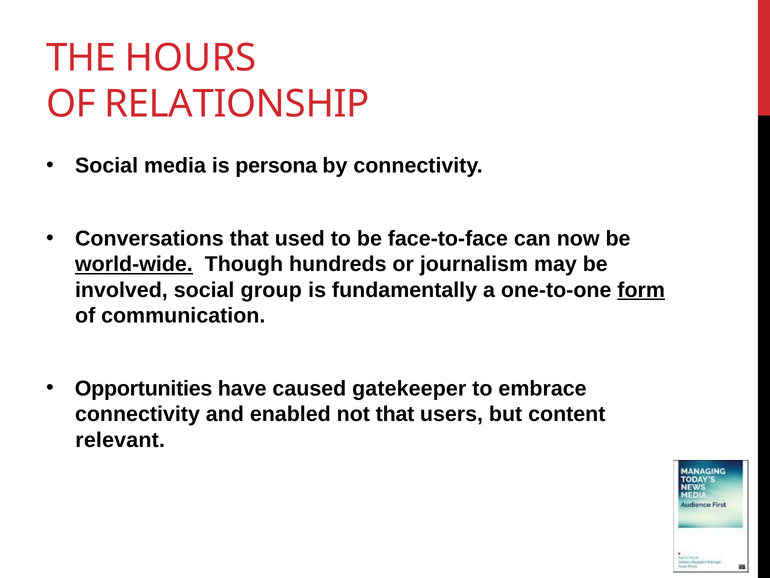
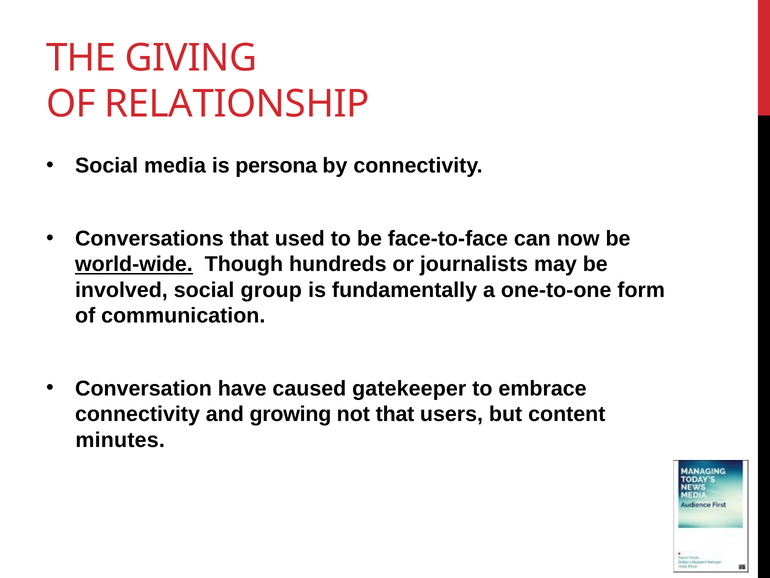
HOURS: HOURS -> GIVING (191, 58)
journalism: journalism -> journalists (474, 264)
form underline: present -> none (641, 290)
Opportunities: Opportunities -> Conversation (143, 388)
enabled: enabled -> growing (290, 414)
relevant: relevant -> minutes (120, 440)
